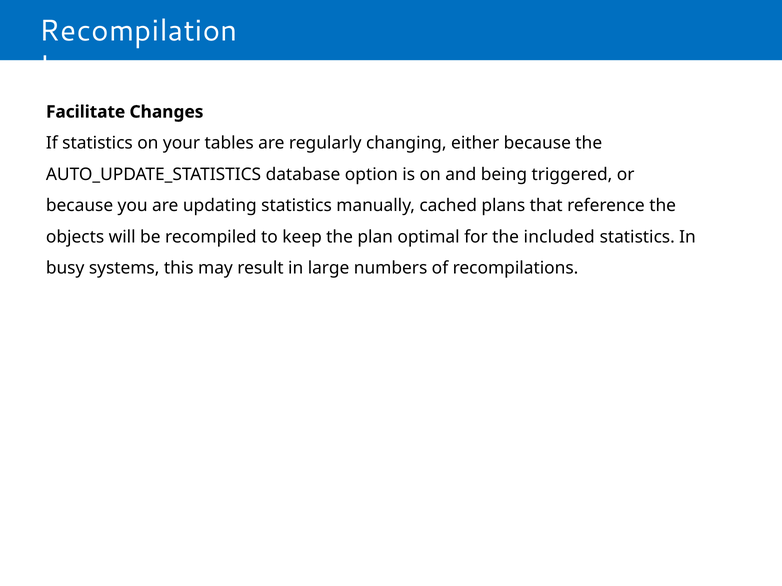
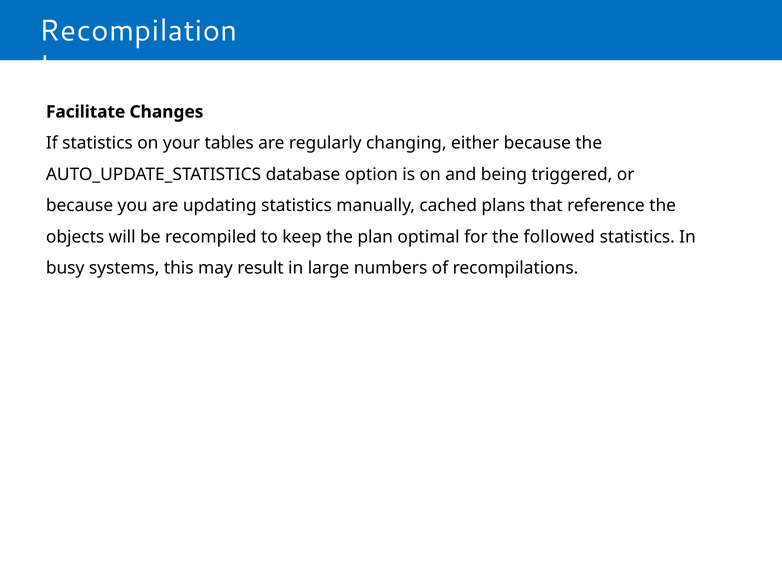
included: included -> followed (559, 237)
